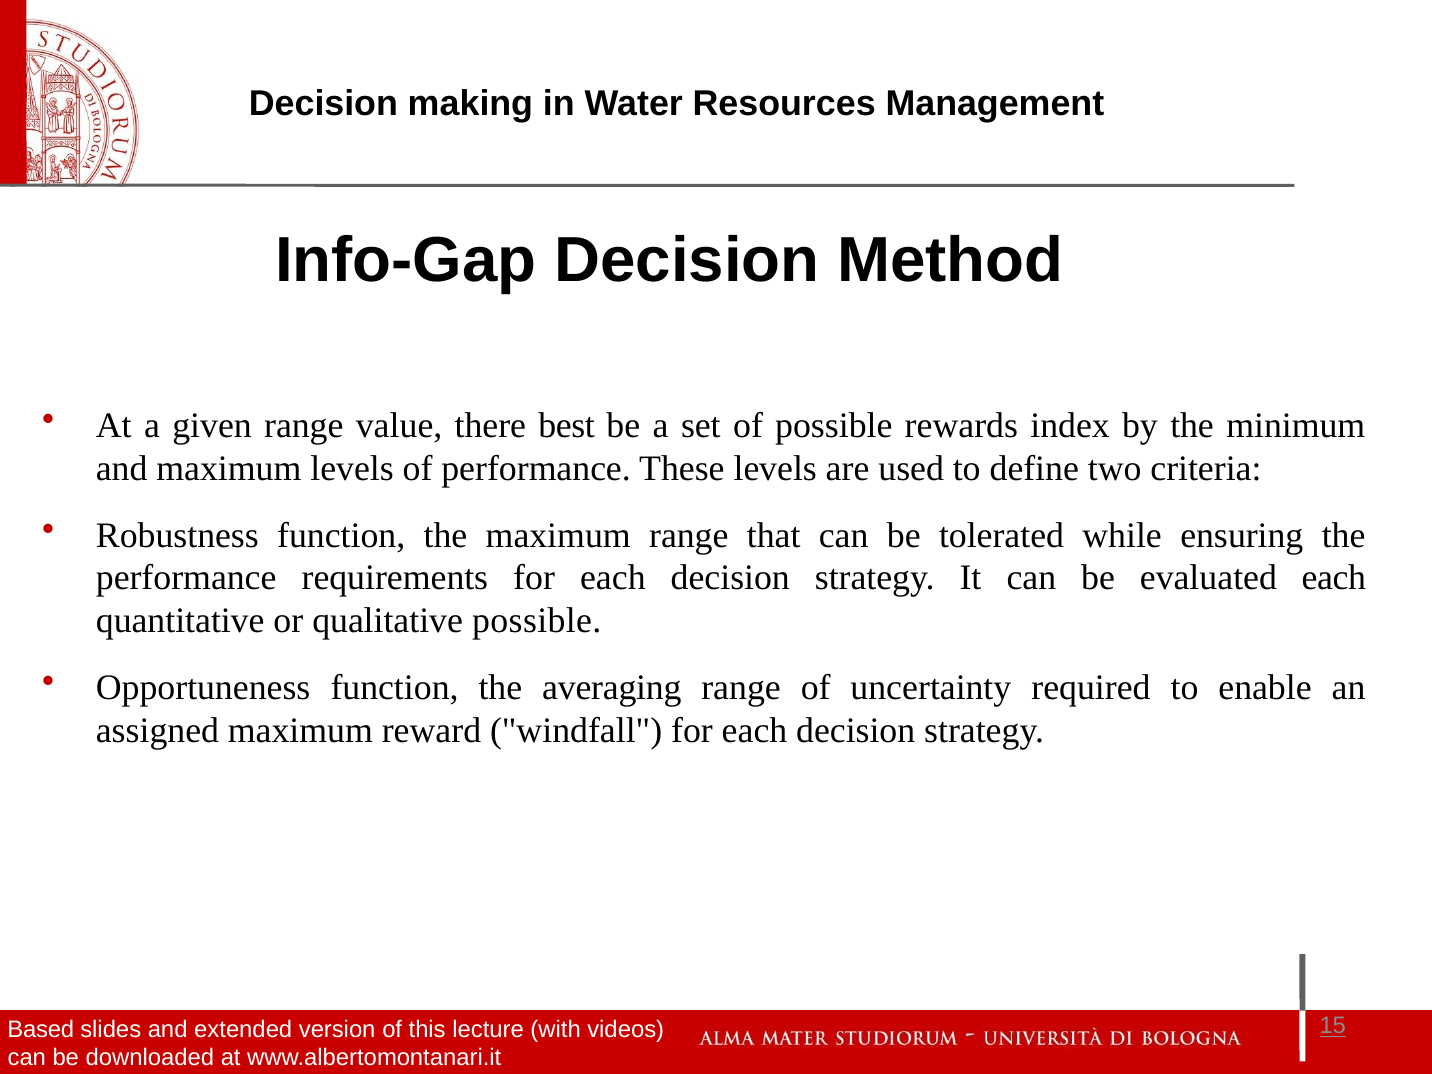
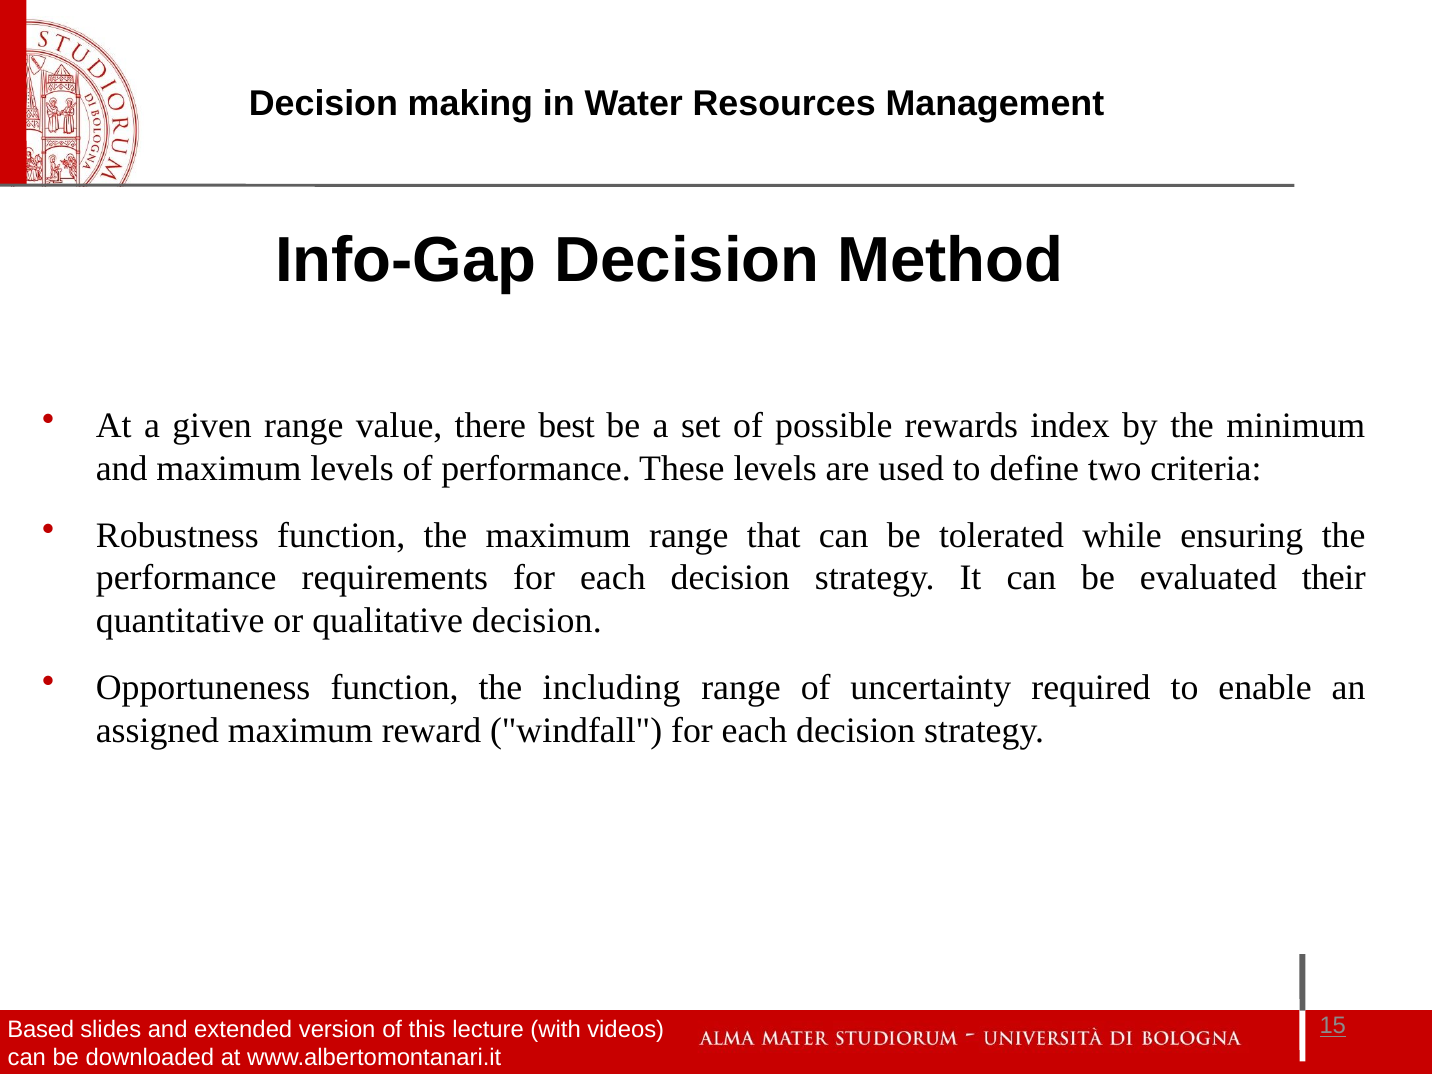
evaluated each: each -> their (1334, 578)
qualitative possible: possible -> decision (537, 621)
averaging: averaging -> including (612, 688)
